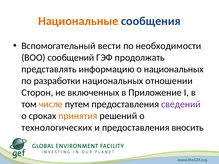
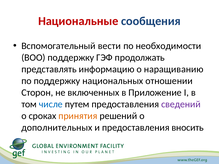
Национальные colour: orange -> red (78, 21)
ВОО сообщений: сообщений -> поддержку (71, 58)
о национальных: национальных -> наращиванию (174, 69)
по разработки: разработки -> поддержку (57, 81)
числе colour: orange -> blue (51, 104)
технологических: технологических -> дополнительных (57, 128)
